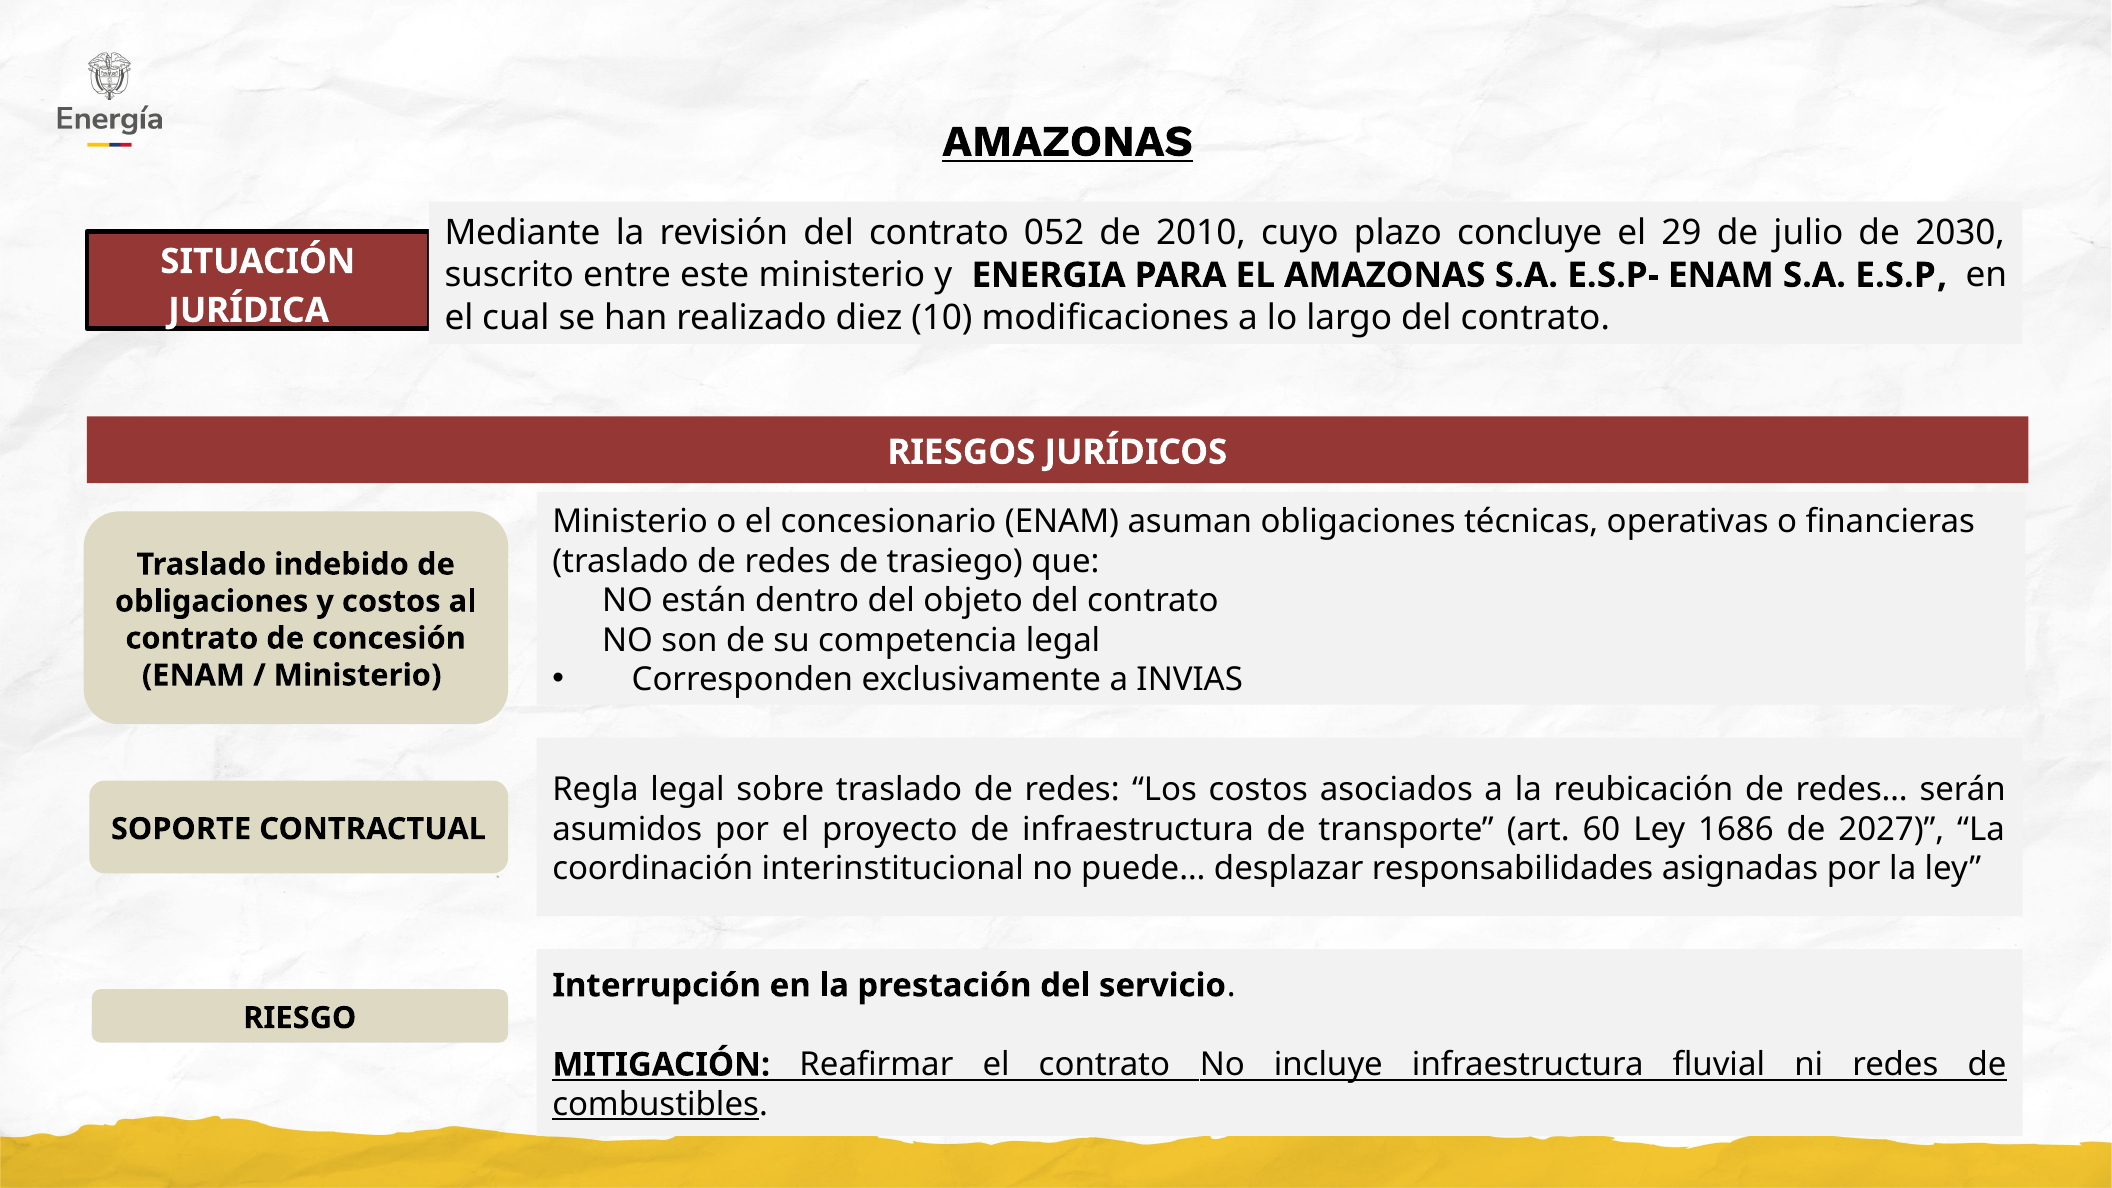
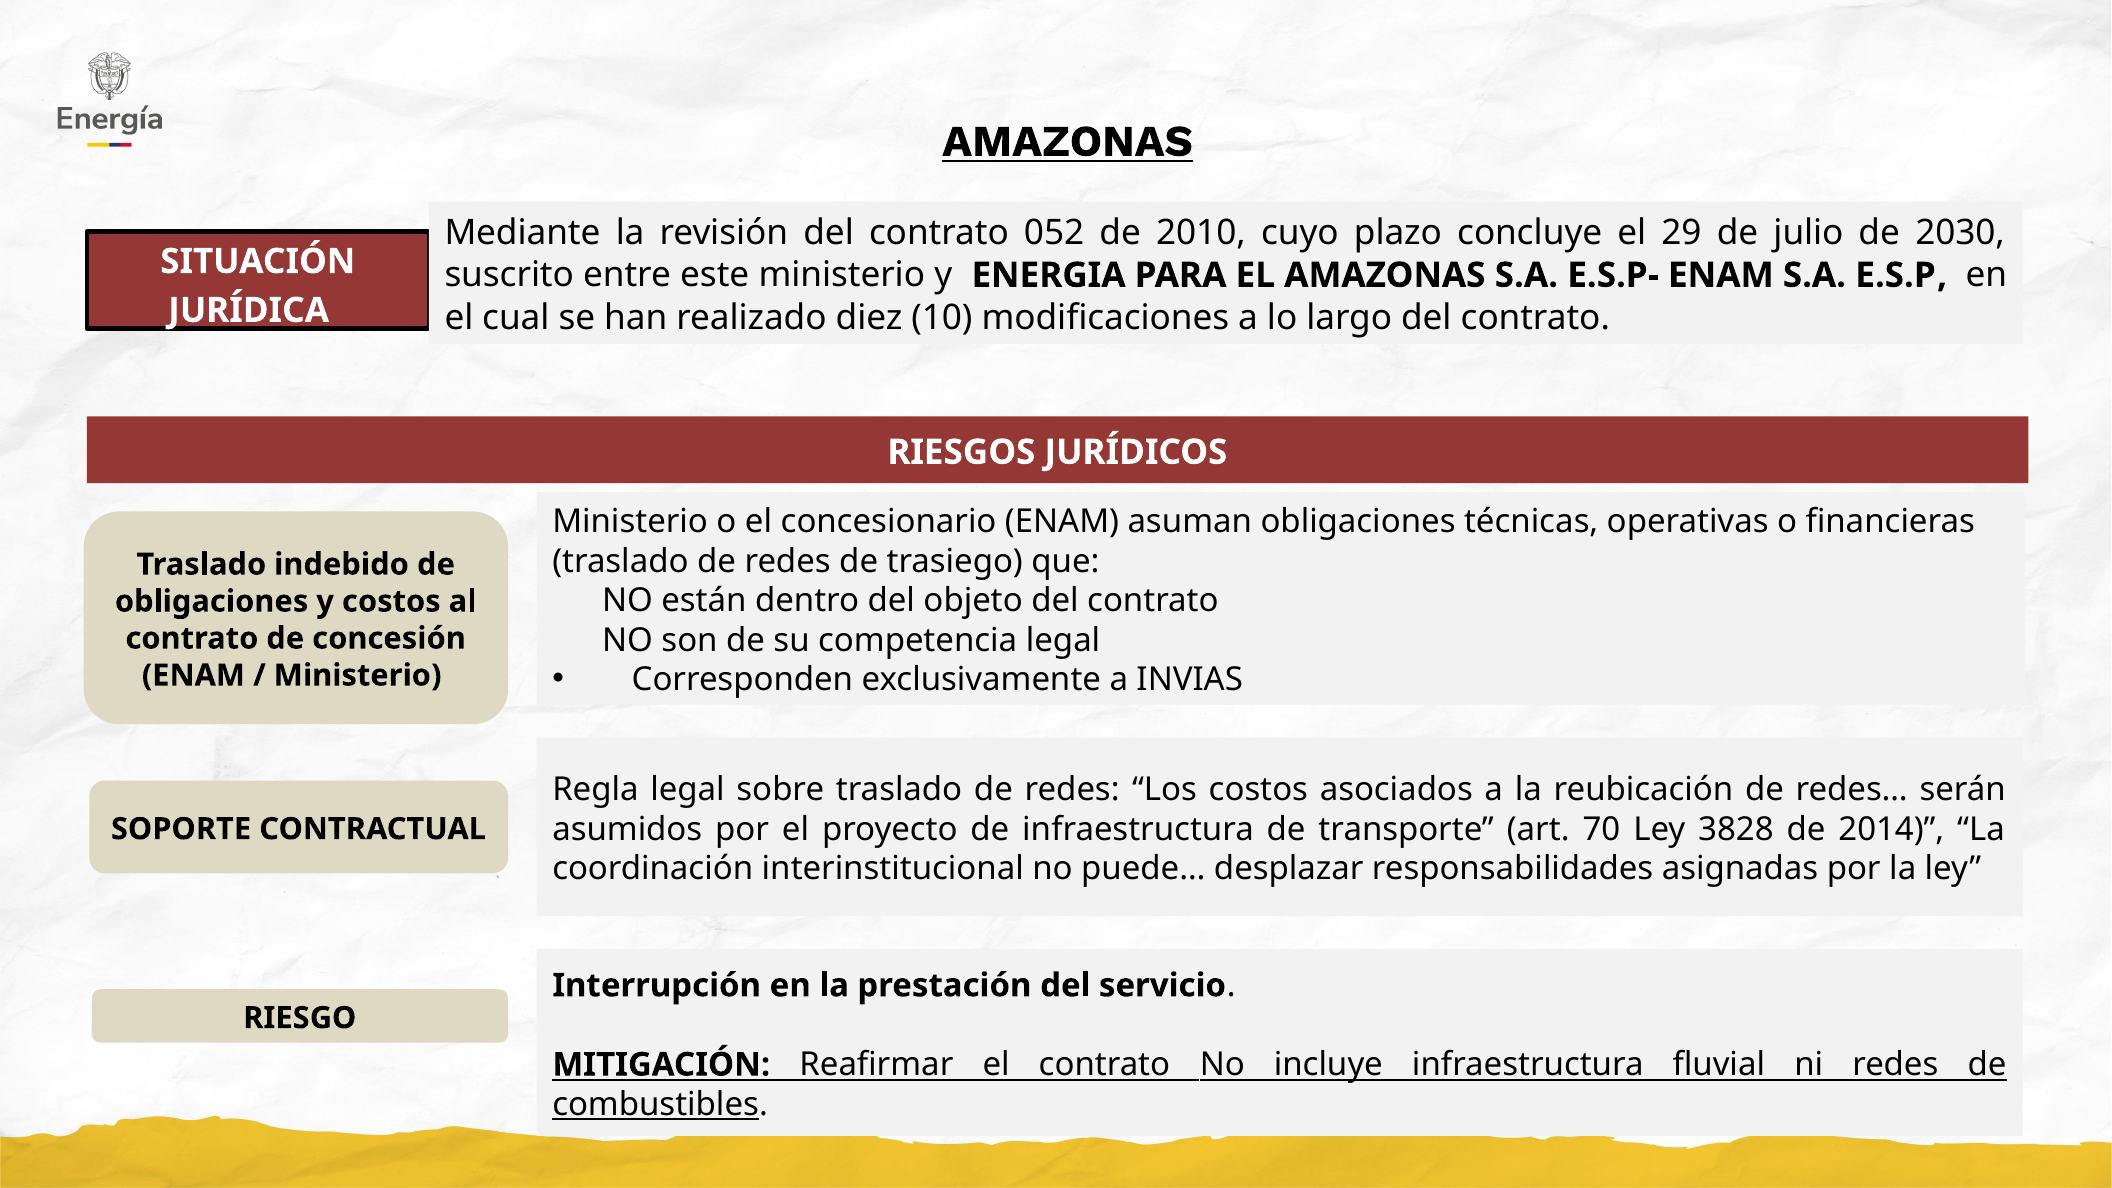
60: 60 -> 70 (1601, 829)
1686: 1686 -> 3828 (1736, 829)
2027: 2027 -> 2014 (1891, 829)
